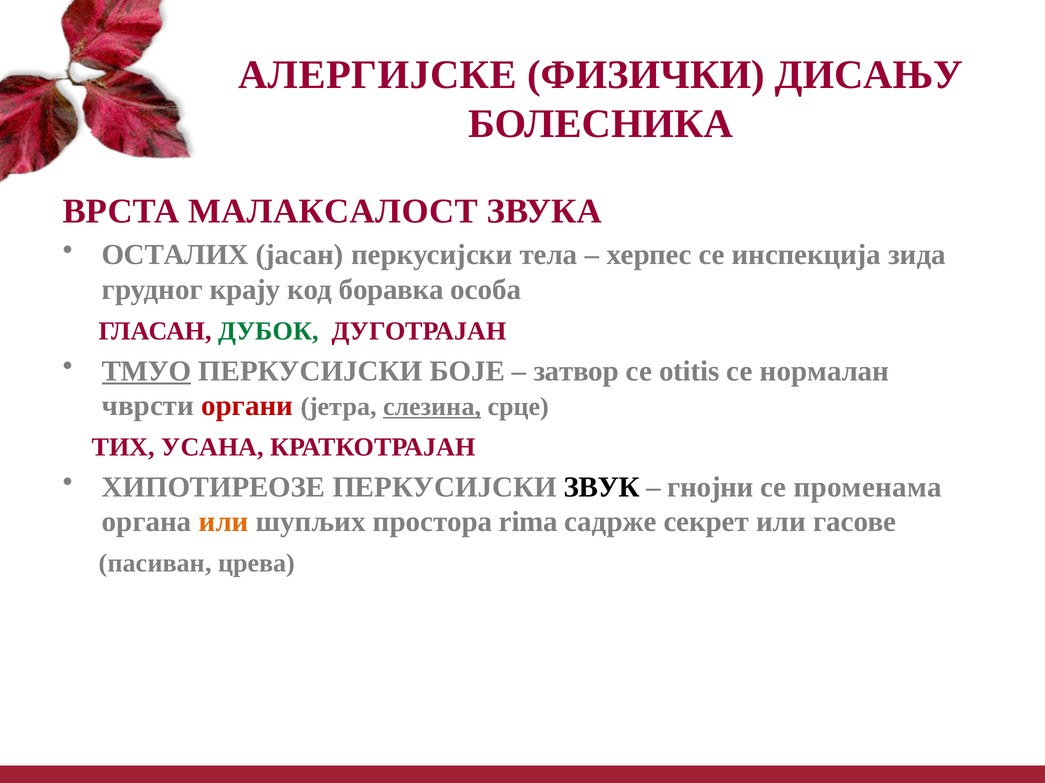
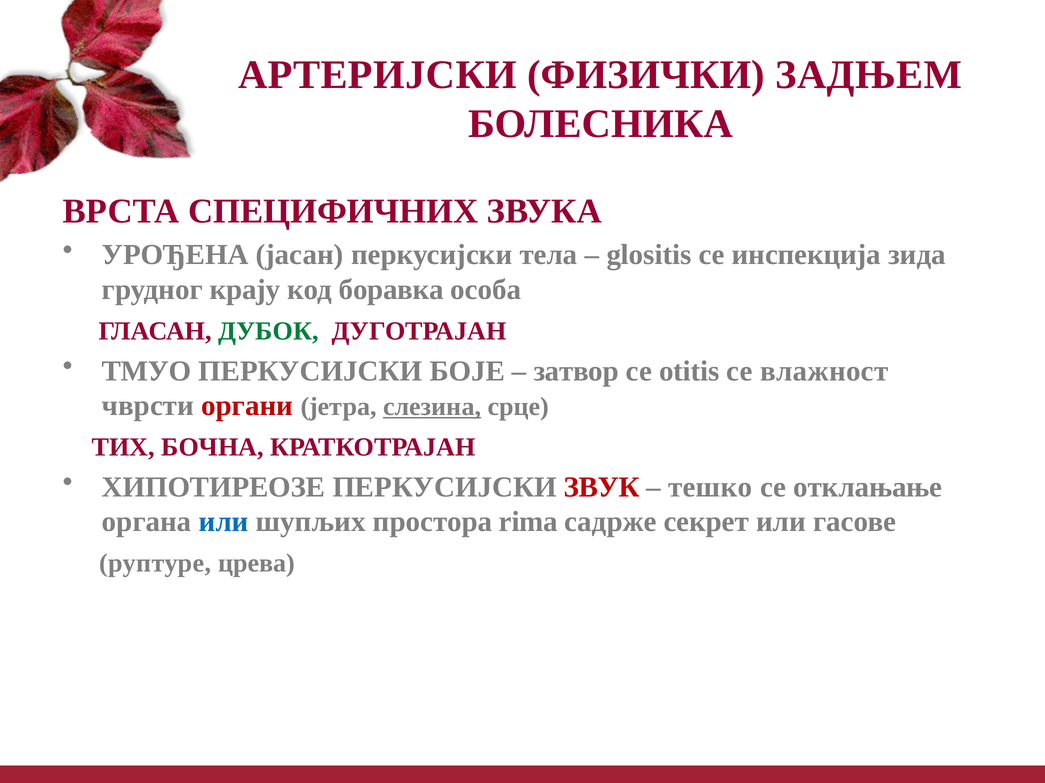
АЛЕРГИЈСКЕ: АЛЕРГИЈСКЕ -> АРТЕРИЈСКИ (378, 75)
ДИСАЊУ: ДИСАЊУ -> ЗАДЊЕМ (869, 75)
МАЛАКСАЛОСТ: МАЛАКСАЛОСТ -> СПЕЦИФИЧНИХ (333, 211)
ОСТАЛИХ: ОСТАЛИХ -> УРОЂЕНА (175, 255)
херпес: херпес -> glositis (649, 255)
ТМУО underline: present -> none (147, 371)
нормалан: нормалан -> влажност (824, 371)
УСАНА: УСАНА -> БОЧНА (213, 448)
ЗВУК colour: black -> red (602, 487)
гнојни: гнојни -> тешко (710, 487)
променама: променама -> отклањање (868, 487)
или colour: orange -> blue (224, 522)
пасиван: пасиван -> руптуре (155, 564)
